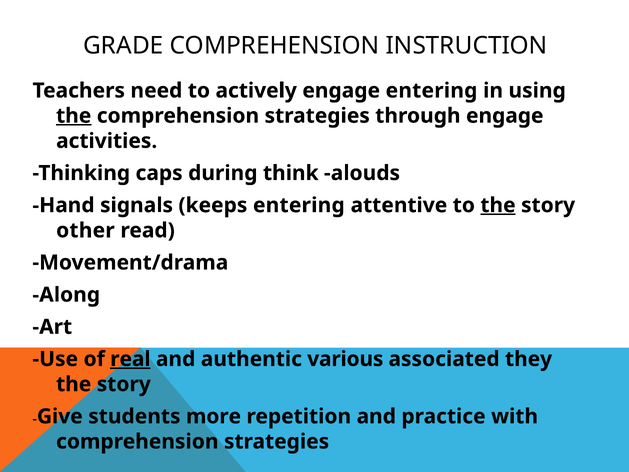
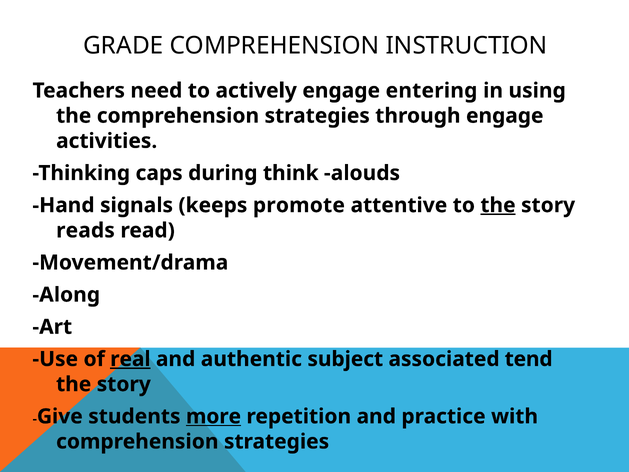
the underline: present -> none (74, 116)
keeps entering: entering -> promote (299, 205)
other: other -> reads (85, 230)
various: various -> subject (345, 359)
they: they -> tend (529, 359)
more underline: none -> present (214, 416)
